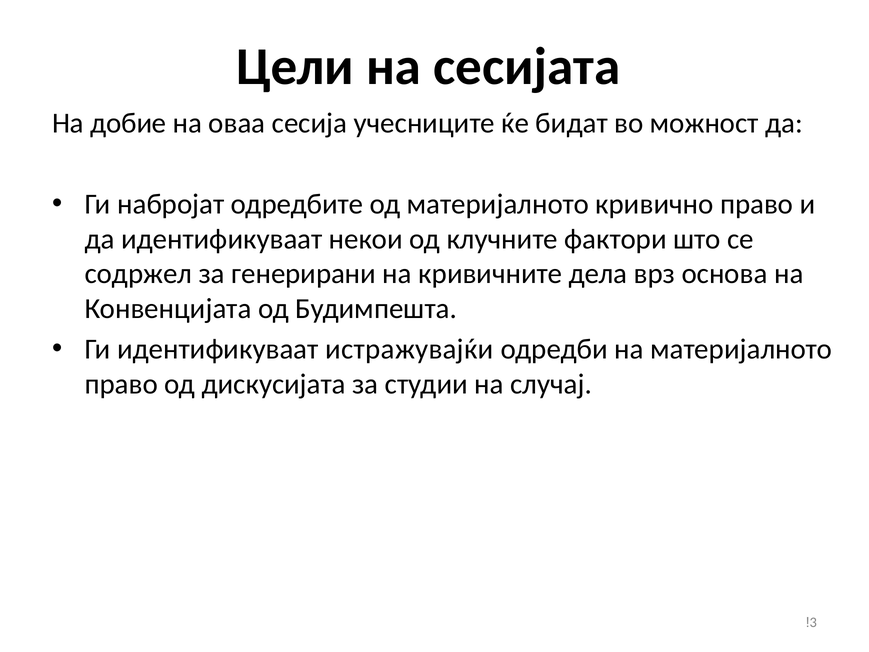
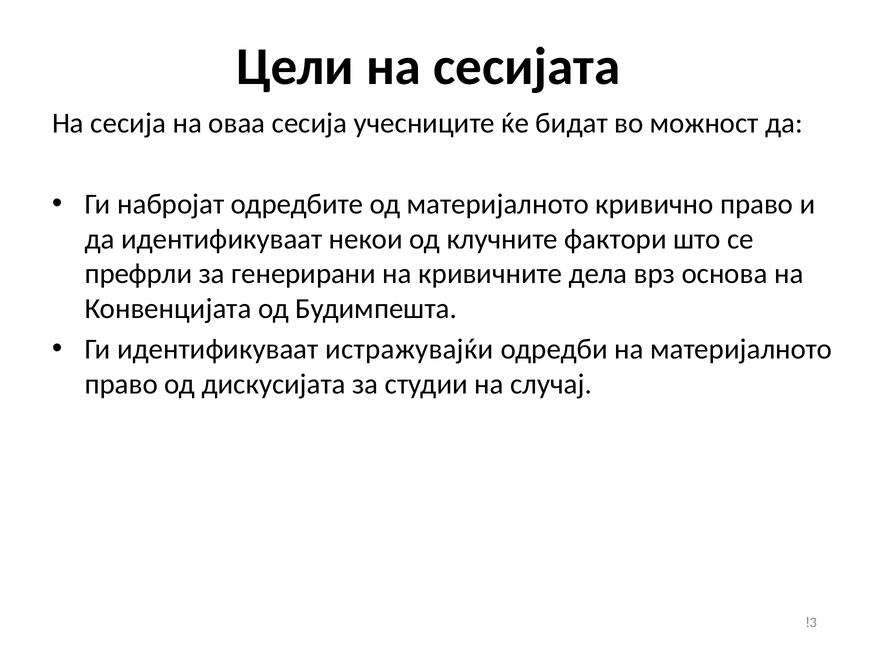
На добие: добие -> сесија (128, 123)
содржел: содржел -> префрли (138, 274)
